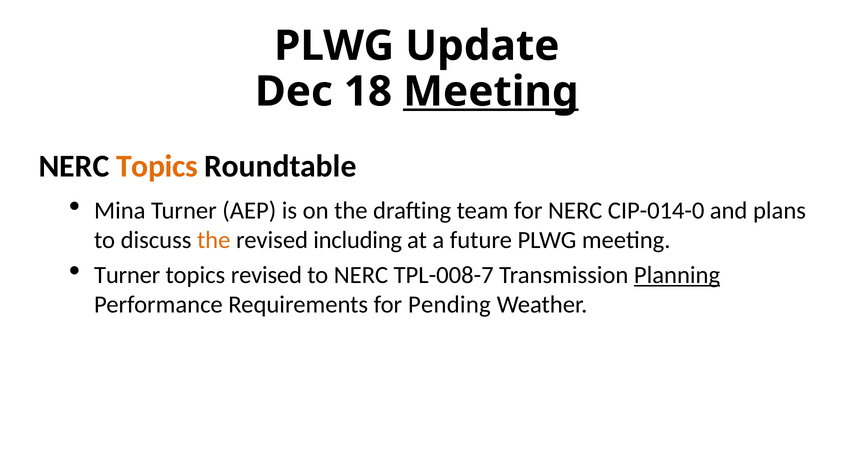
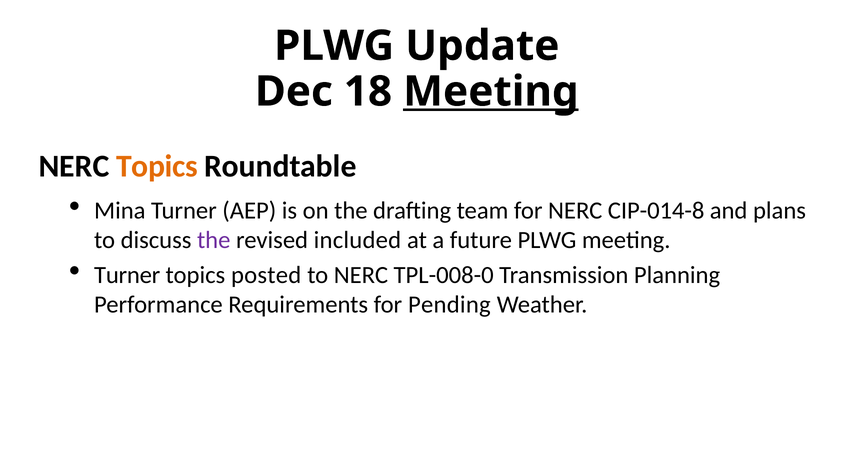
CIP-014-0: CIP-014-0 -> CIP-014-8 (656, 211)
the colour: orange -> purple (214, 240)
including: including -> included (357, 240)
topics revised: revised -> posted (266, 275)
TPL-008-7: TPL-008-7 -> TPL-008-0 (444, 275)
Planning underline: present -> none (677, 275)
